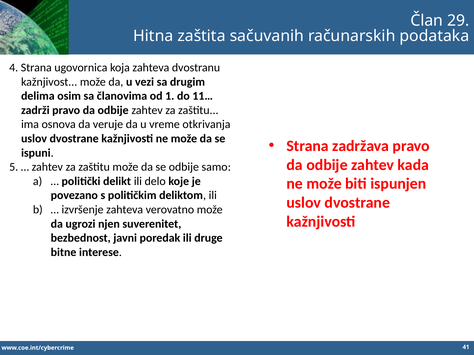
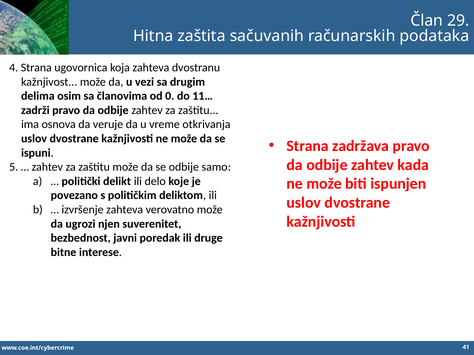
1: 1 -> 0 (170, 96)
